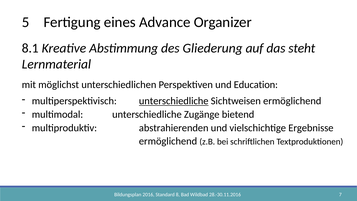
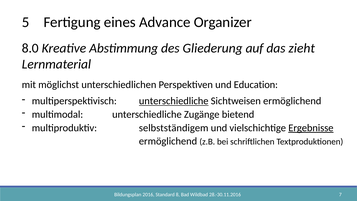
8.1: 8.1 -> 8.0 (30, 48)
steht: steht -> zieht (302, 48)
abstrahierenden: abstrahierenden -> selbstständigem (174, 128)
Ergebnisse underline: none -> present (311, 128)
